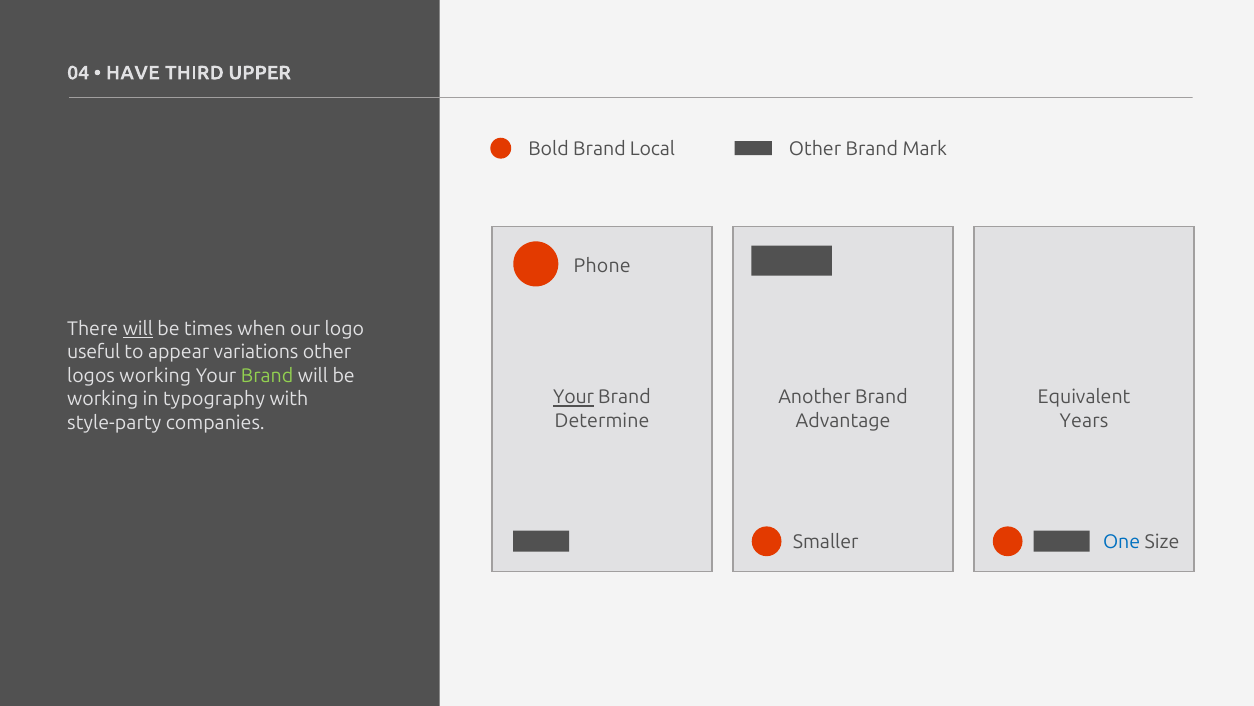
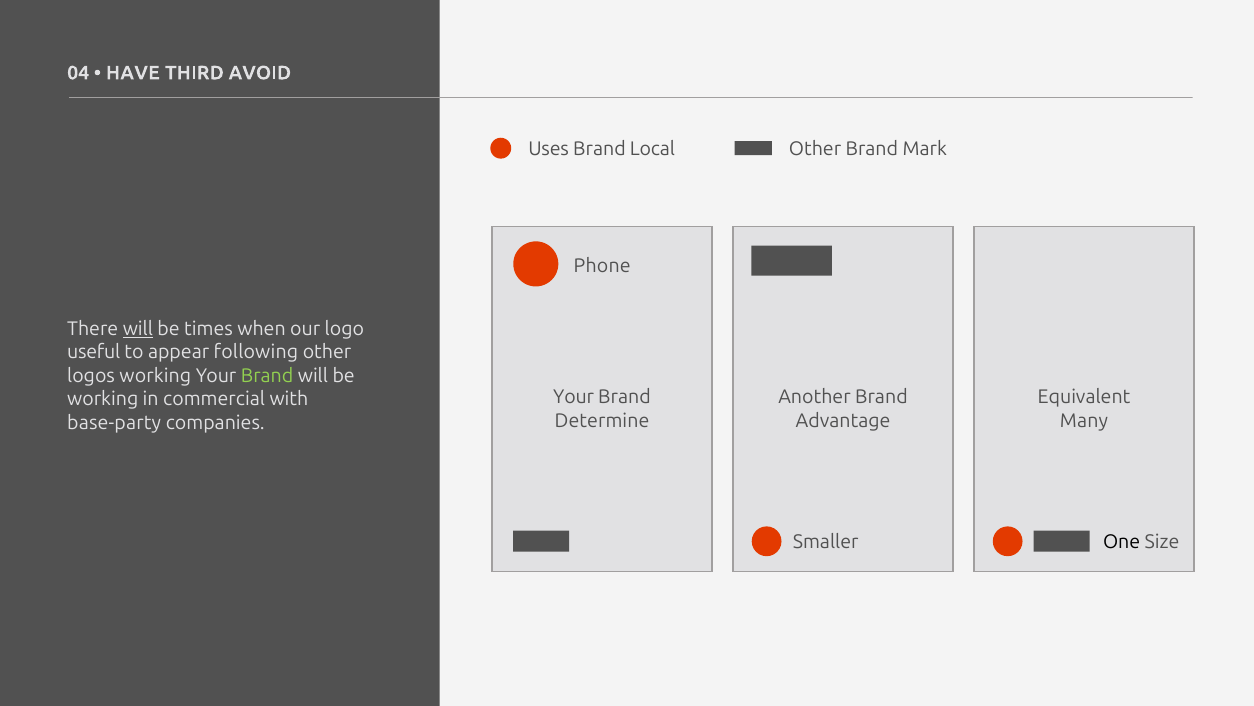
UPPER: UPPER -> AVOID (260, 73)
Bold: Bold -> Uses (549, 149)
variations: variations -> following (256, 352)
Your underline: present -> none (574, 397)
typography: typography -> commercial (214, 399)
Years: Years -> Many (1084, 421)
style-party: style-party -> base-party (114, 423)
One colour: blue -> black (1122, 542)
